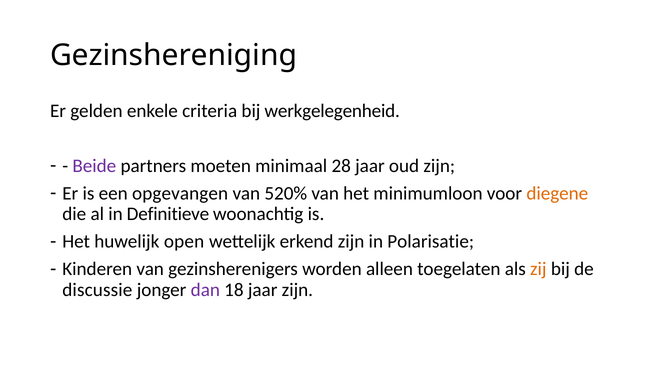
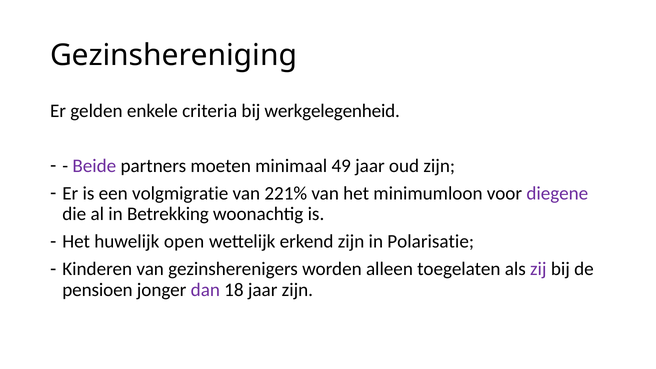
28: 28 -> 49 (341, 166)
opgevangen: opgevangen -> volgmigratie (180, 193)
520%: 520% -> 221% (286, 193)
diegene colour: orange -> purple (557, 193)
Definitieve: Definitieve -> Betrekking (168, 214)
zij colour: orange -> purple (538, 269)
discussie: discussie -> pensioen (97, 290)
